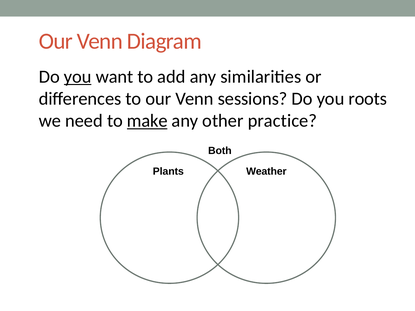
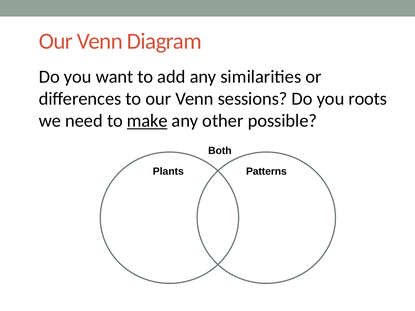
you underline: present -> none (78, 77)
practice: practice -> possible (282, 121)
Weather: Weather -> Patterns (266, 172)
